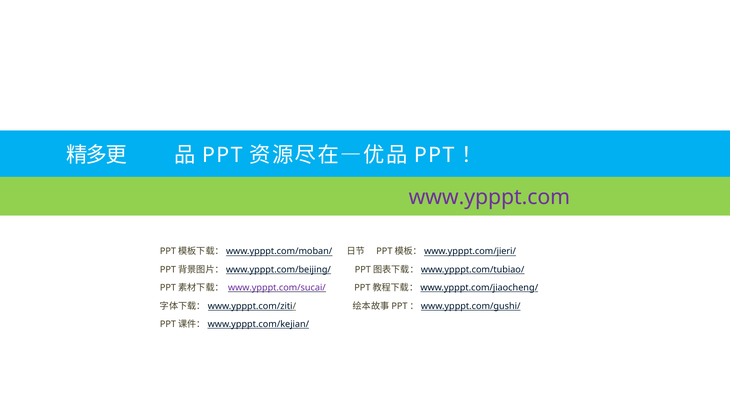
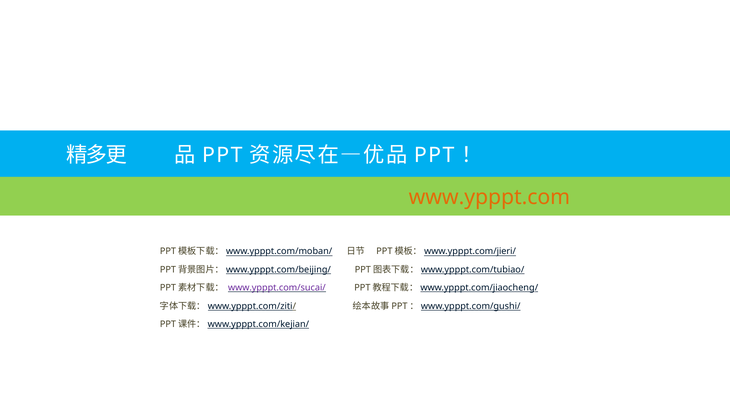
www.ypppt.com colour: purple -> orange (489, 198)
